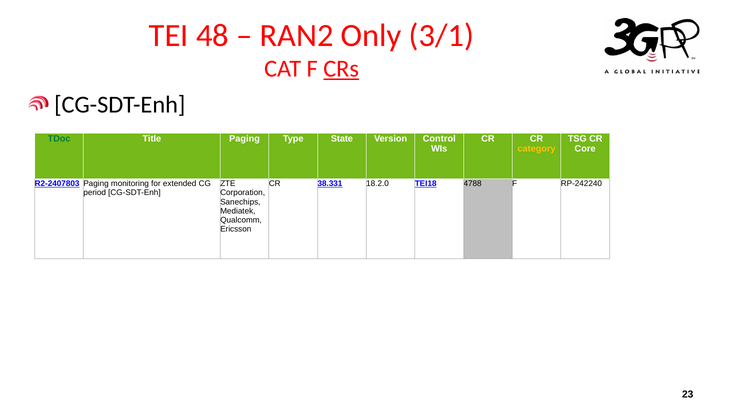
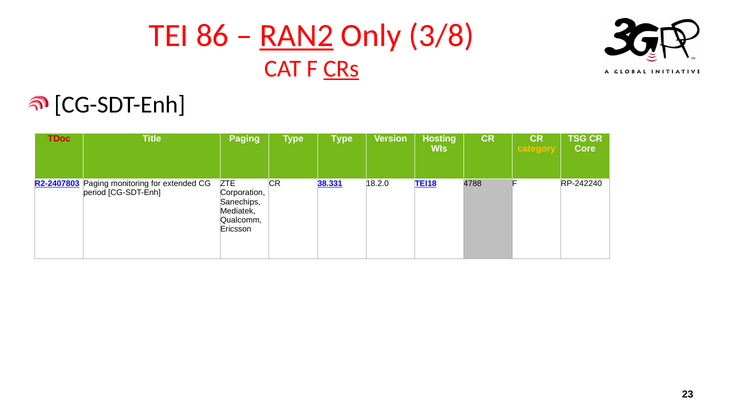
48: 48 -> 86 (212, 36)
RAN2 underline: none -> present (297, 36)
3/1: 3/1 -> 3/8 (441, 36)
TDoc colour: green -> red (59, 139)
Type State: State -> Type (342, 139)
Control: Control -> Hosting (439, 139)
